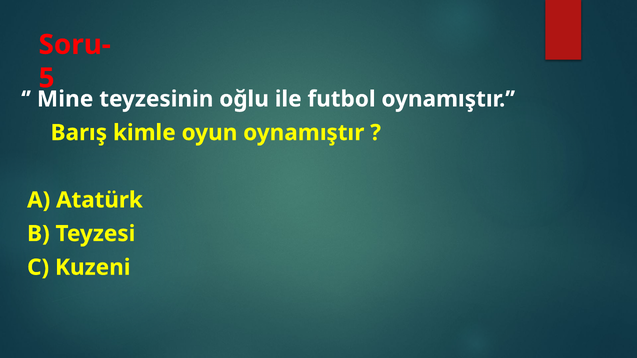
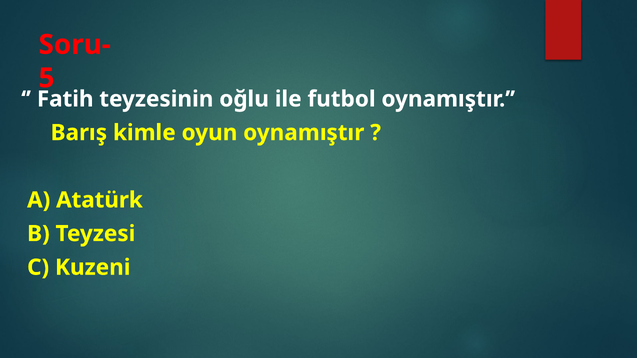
Mine: Mine -> Fatih (65, 99)
